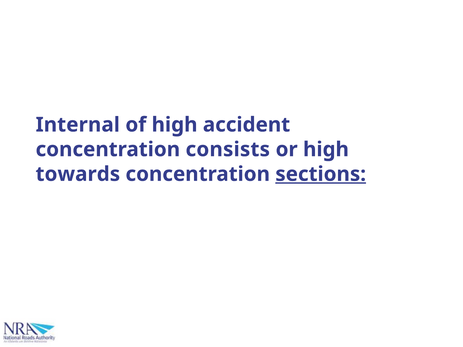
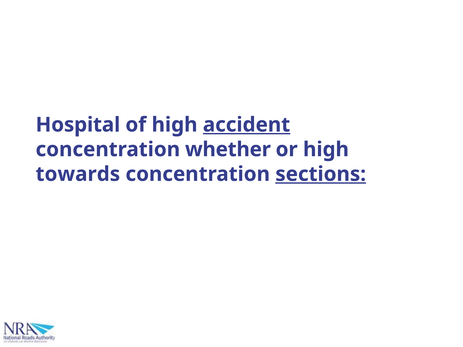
Internal: Internal -> Hospital (78, 125)
accident underline: none -> present (247, 125)
consists: consists -> whether (228, 150)
